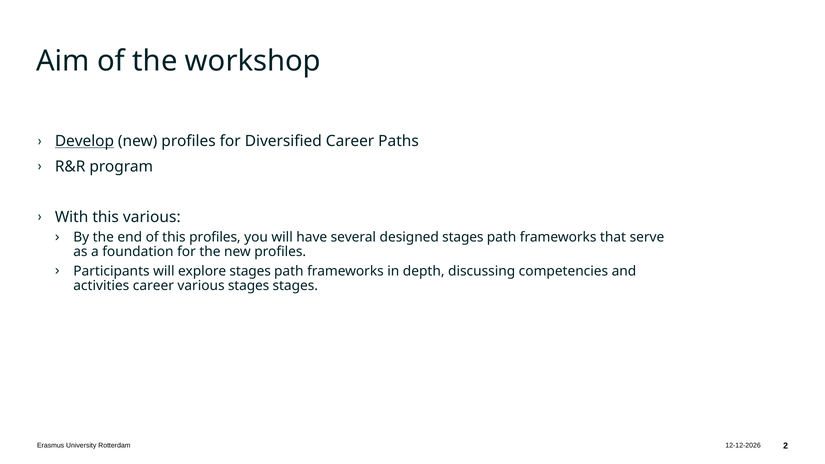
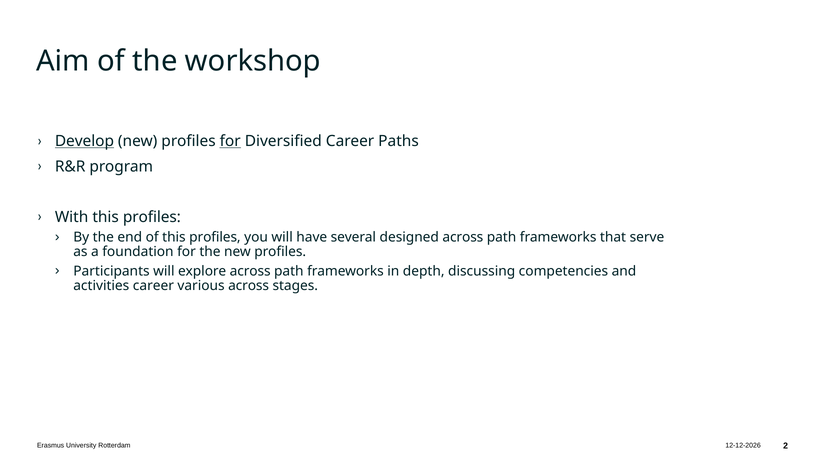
for underline: none -> present (230, 141)
With this various: various -> profiles (152, 217)
designed stages: stages -> across (463, 237)
explore stages: stages -> across (250, 271)
various stages: stages -> across (249, 286)
